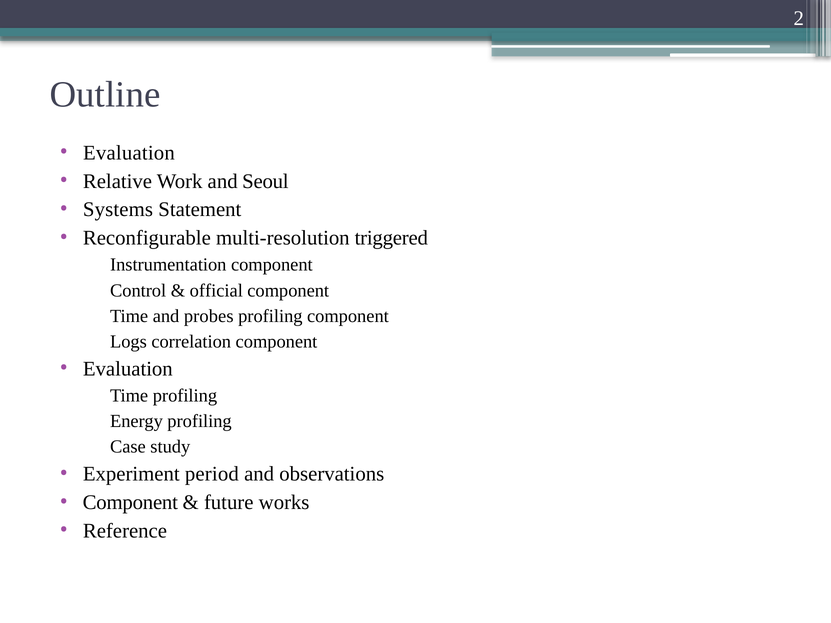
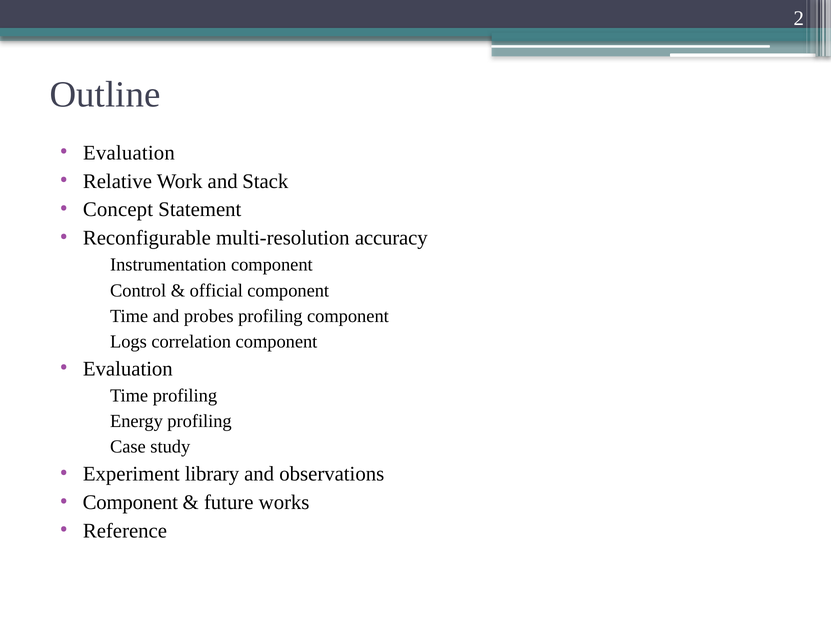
Seoul: Seoul -> Stack (265, 181)
Systems: Systems -> Concept (118, 210)
triggered: triggered -> accuracy (391, 238)
period: period -> library (212, 474)
